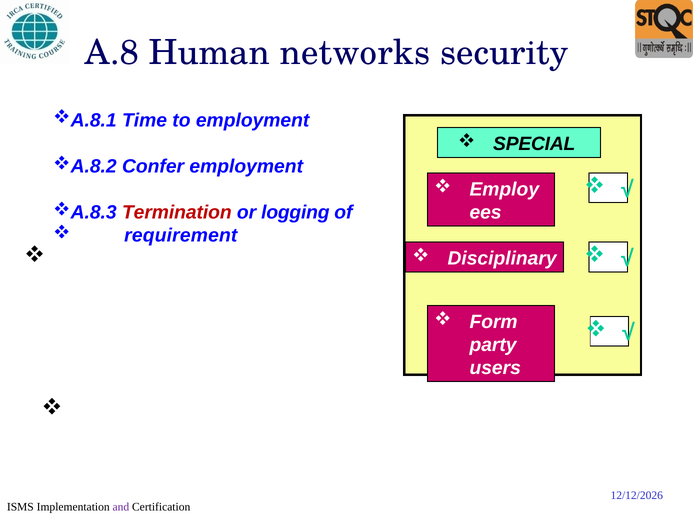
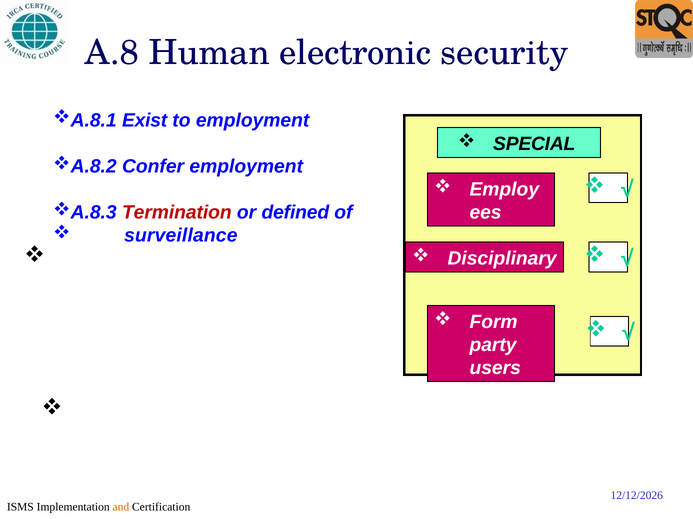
networks: networks -> electronic (355, 53)
Time: Time -> Exist (145, 120)
logging: logging -> defined (295, 213)
requirement: requirement -> surveillance (181, 236)
and colour: purple -> orange (121, 508)
